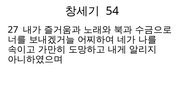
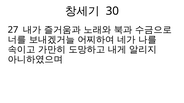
54: 54 -> 30 (112, 11)
